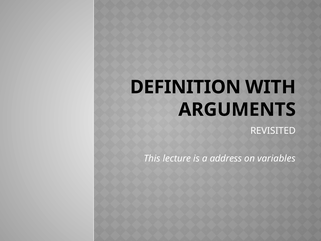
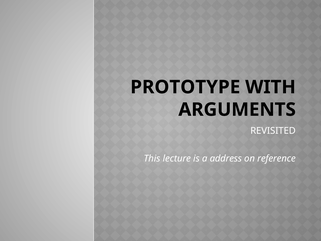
DEFINITION: DEFINITION -> PROTOTYPE (185, 87)
variables: variables -> reference (276, 158)
